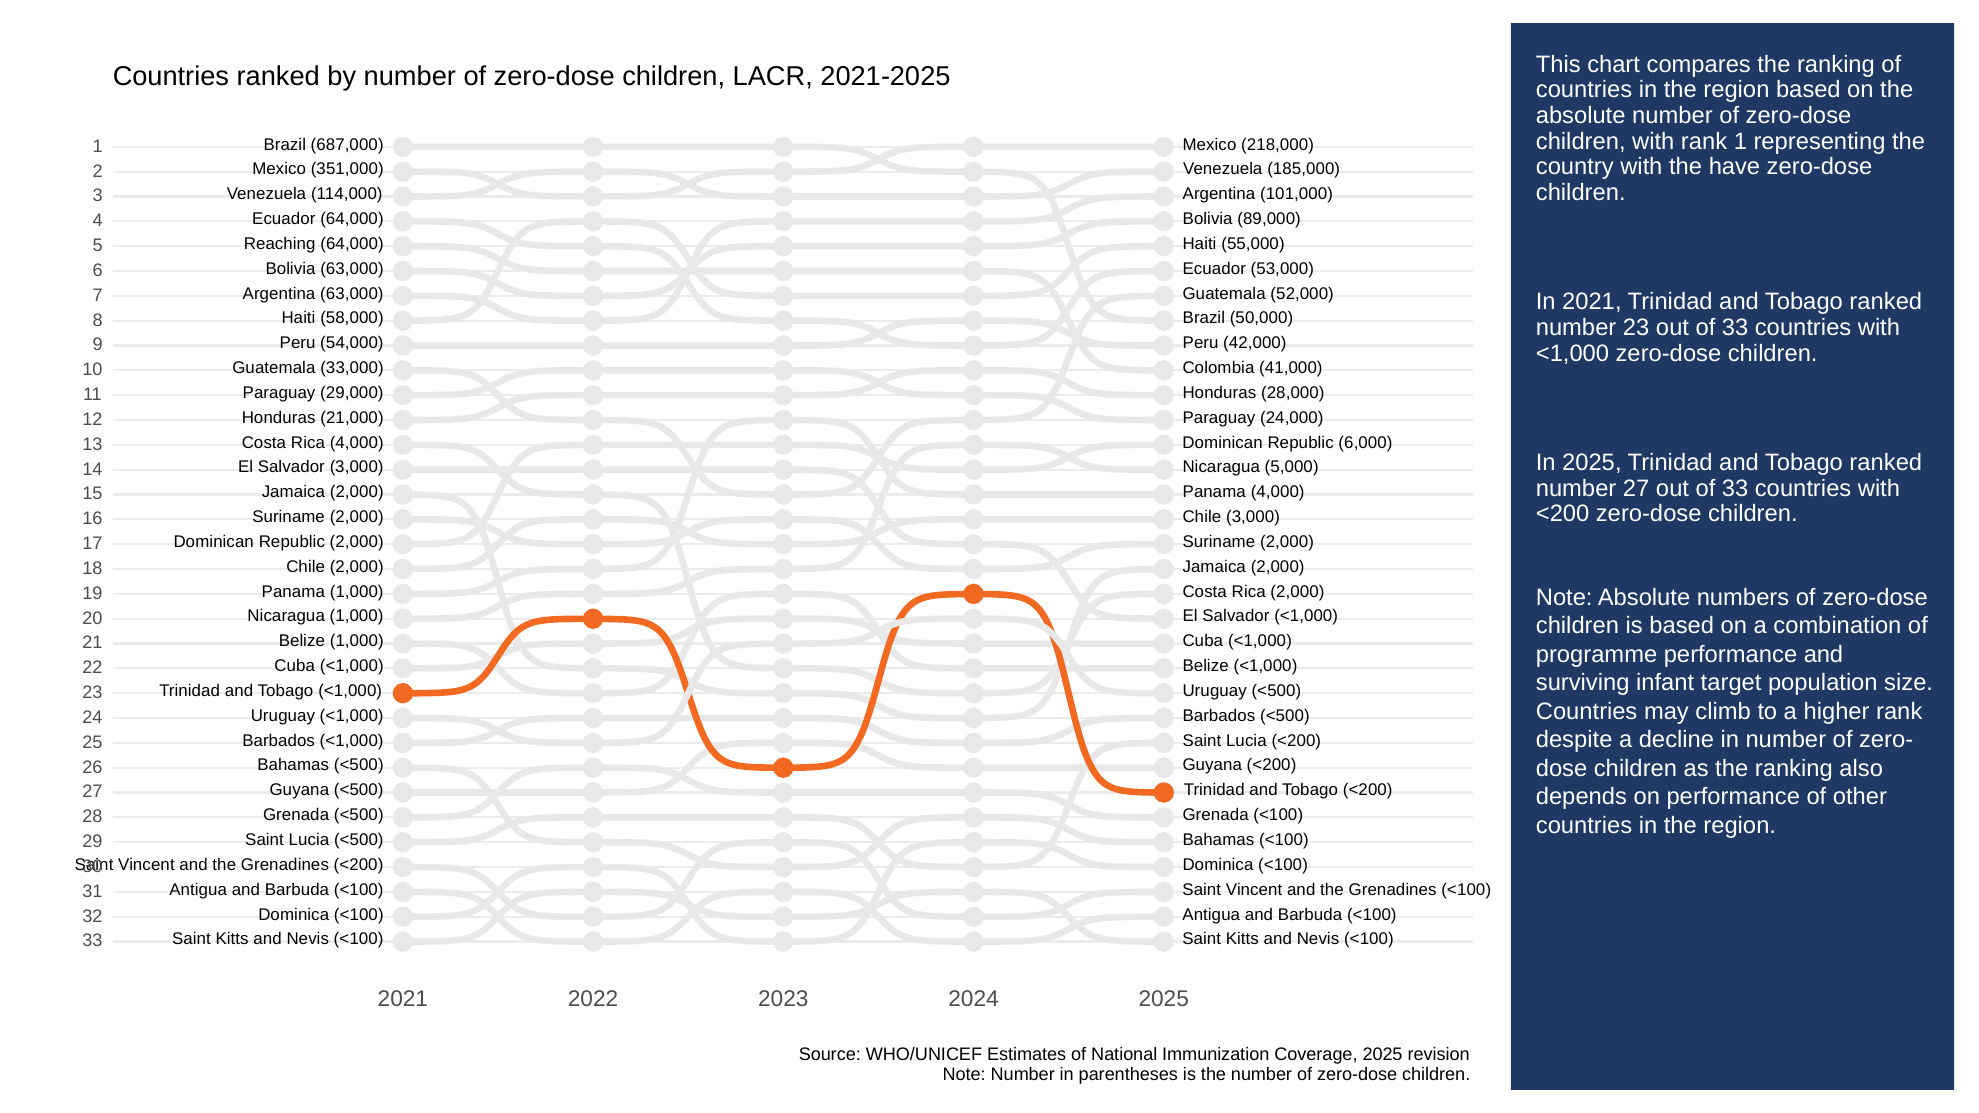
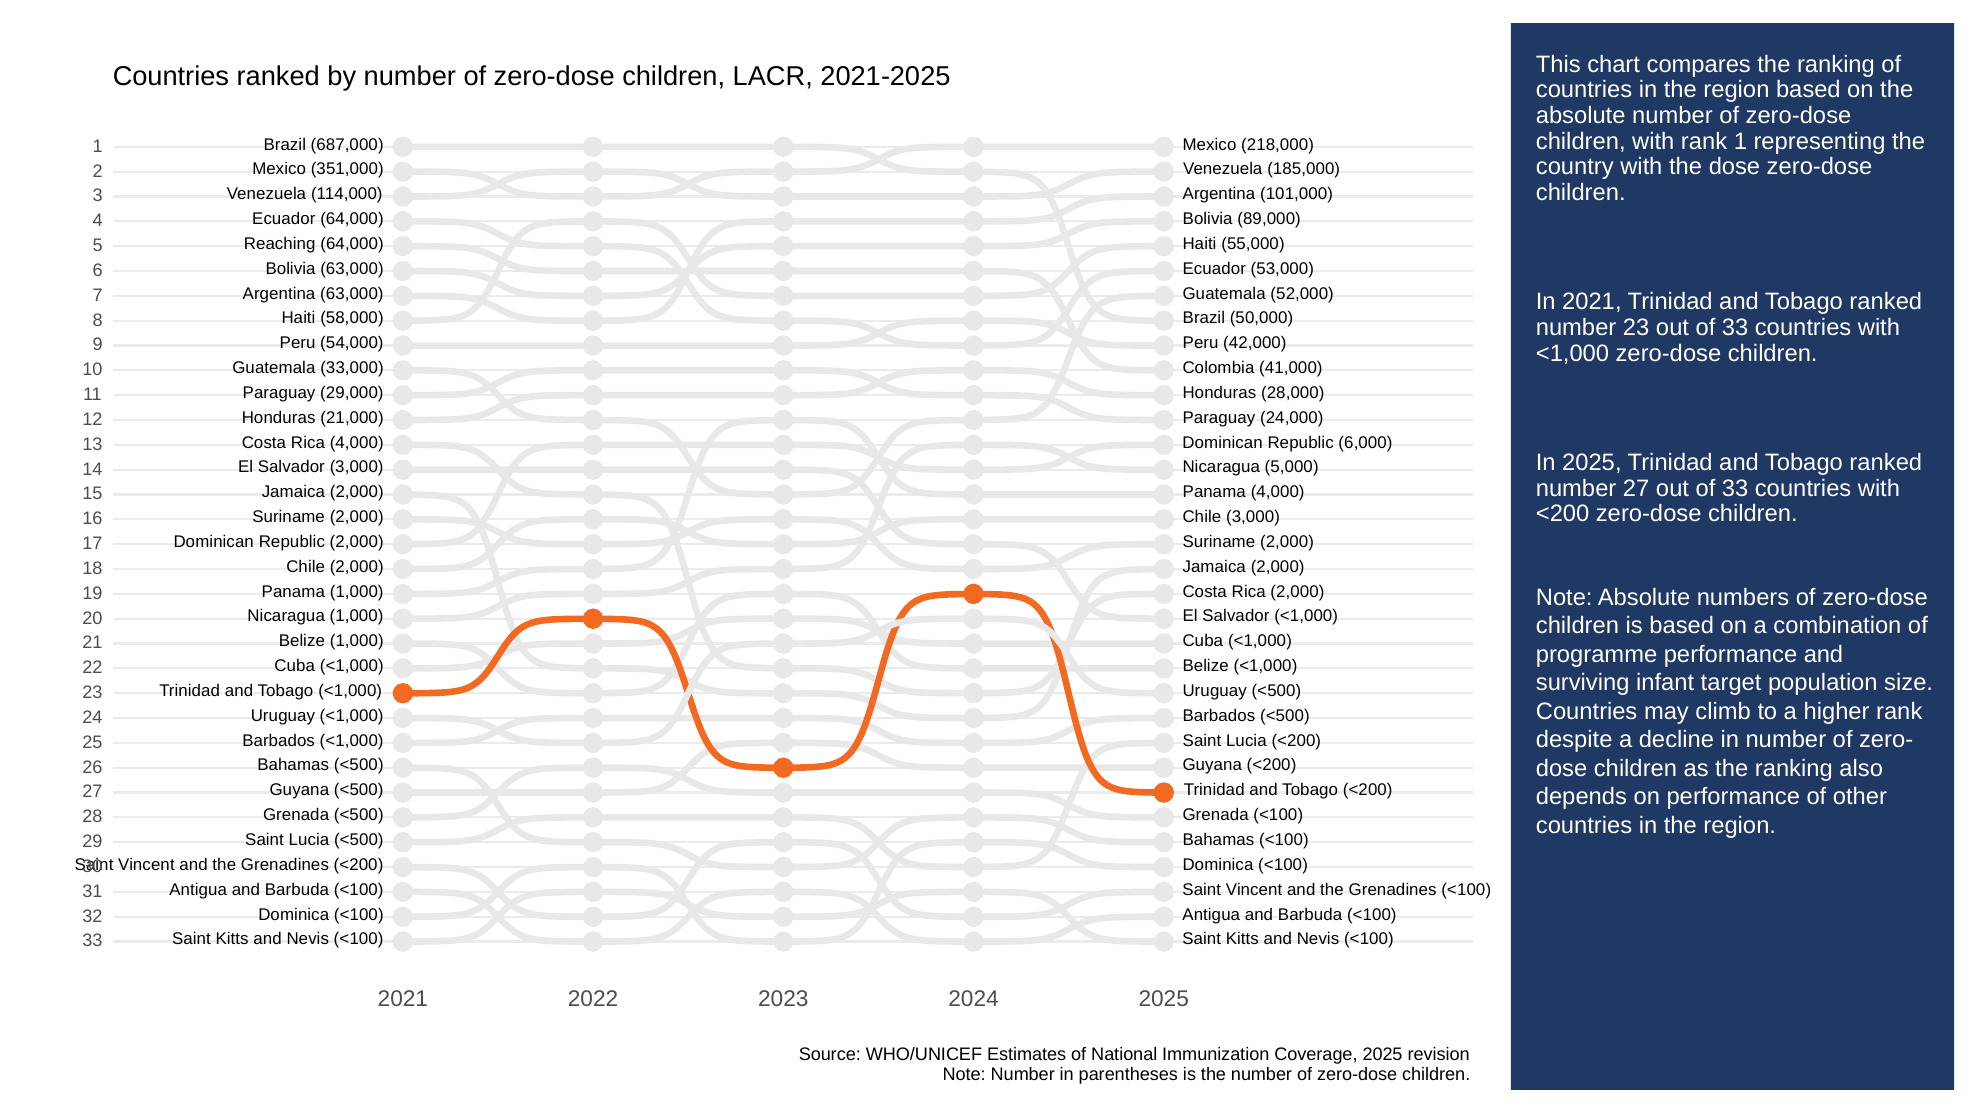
the have: have -> dose (1734, 167)
